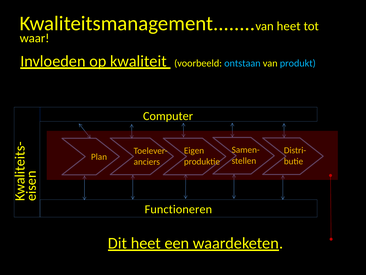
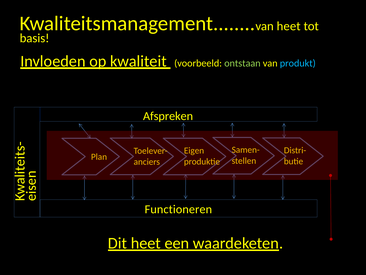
waar: waar -> basis (35, 38)
ontstaan colour: light blue -> light green (242, 63)
Computer: Computer -> Afspreken (168, 116)
